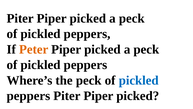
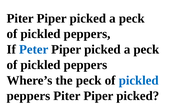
Peter colour: orange -> blue (34, 49)
